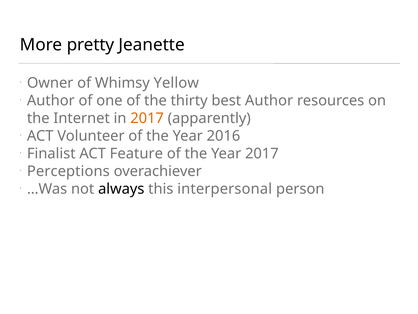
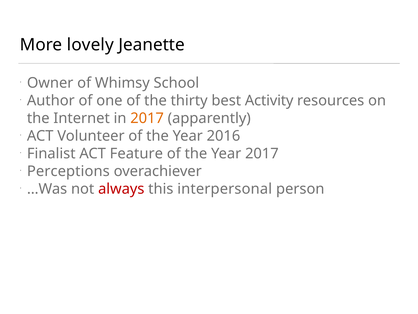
pretty: pretty -> lovely (90, 45)
Yellow: Yellow -> School (176, 83)
best Author: Author -> Activity (269, 101)
always colour: black -> red (121, 189)
